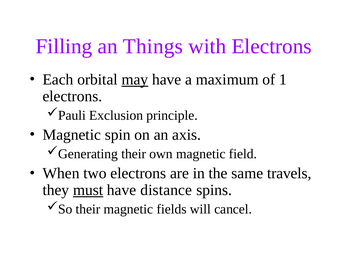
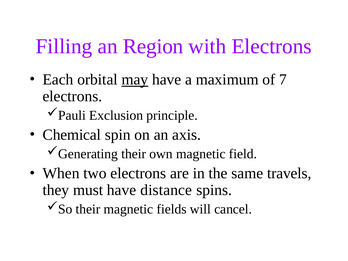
Things: Things -> Region (153, 46)
1: 1 -> 7 (283, 80)
Magnetic: Magnetic -> Chemical (72, 135)
must underline: present -> none (88, 190)
